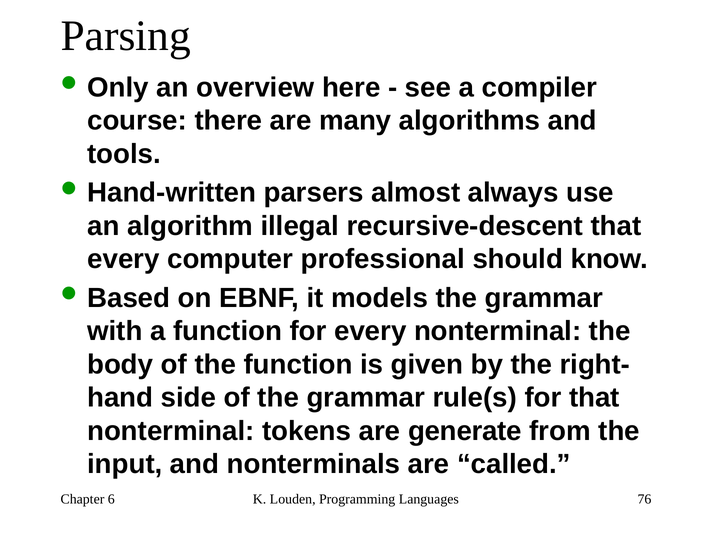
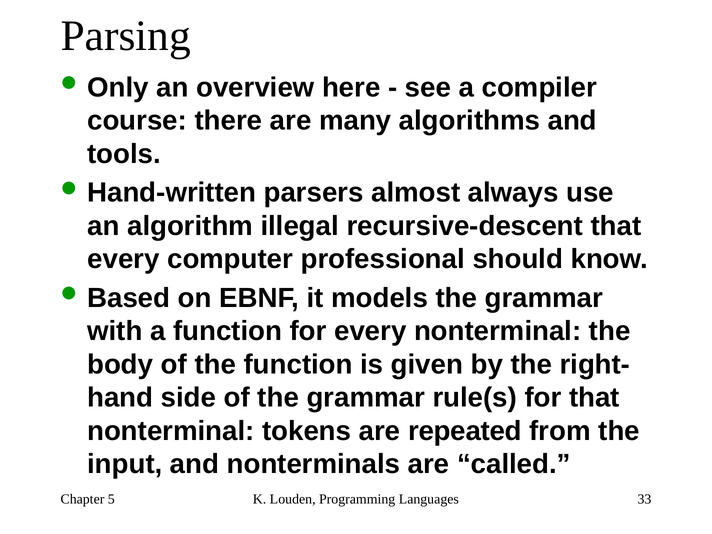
generate: generate -> repeated (465, 431)
6: 6 -> 5 (111, 499)
76: 76 -> 33 (644, 499)
